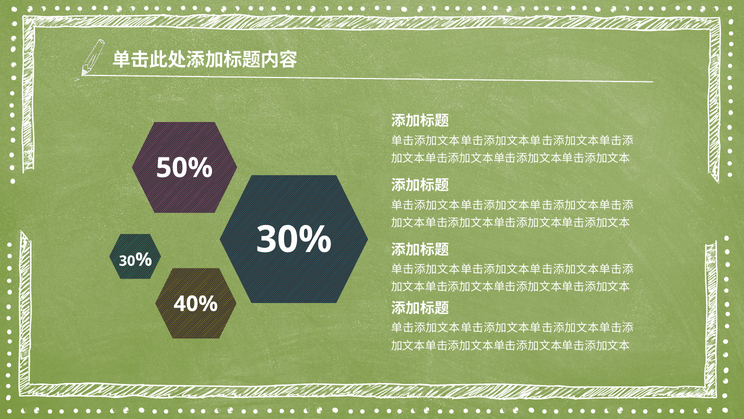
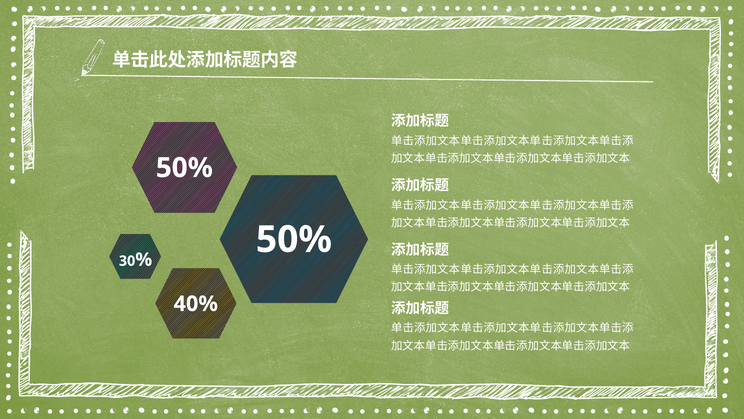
30%: 30% -> 50% (294, 239)
